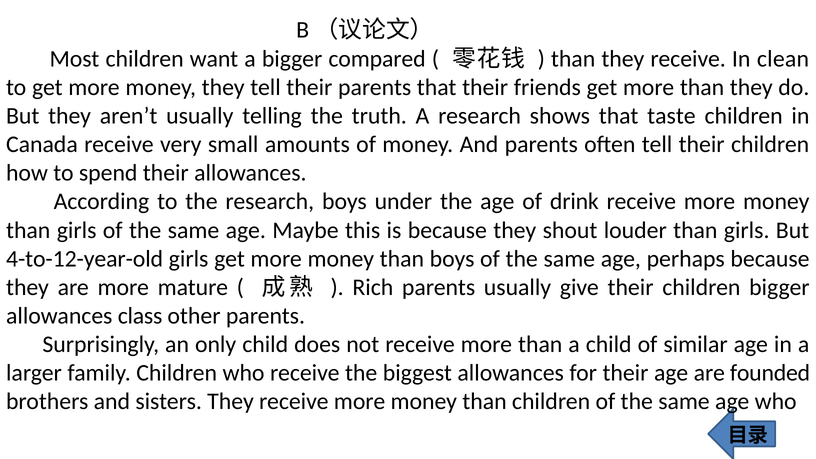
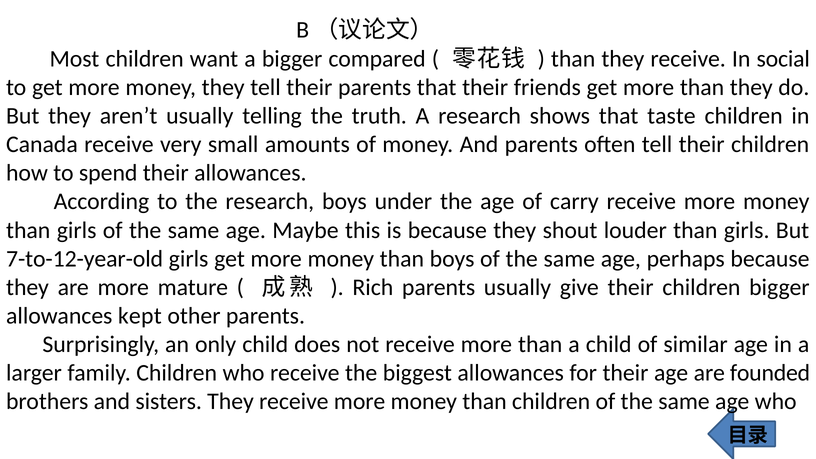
clean: clean -> social (783, 59)
drink: drink -> carry (574, 202)
4-to-12-year-old: 4-to-12-year-old -> 7-to-12-year-old (85, 259)
class: class -> kept (140, 316)
